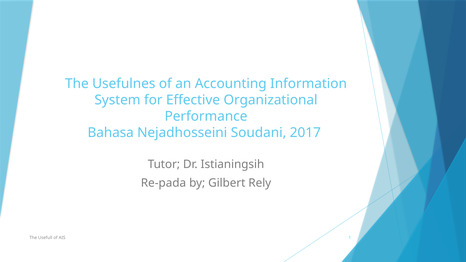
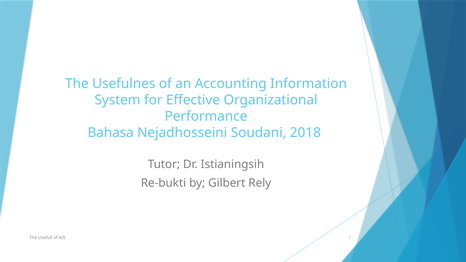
2017: 2017 -> 2018 (305, 133)
Re-pada: Re-pada -> Re-bukti (163, 183)
